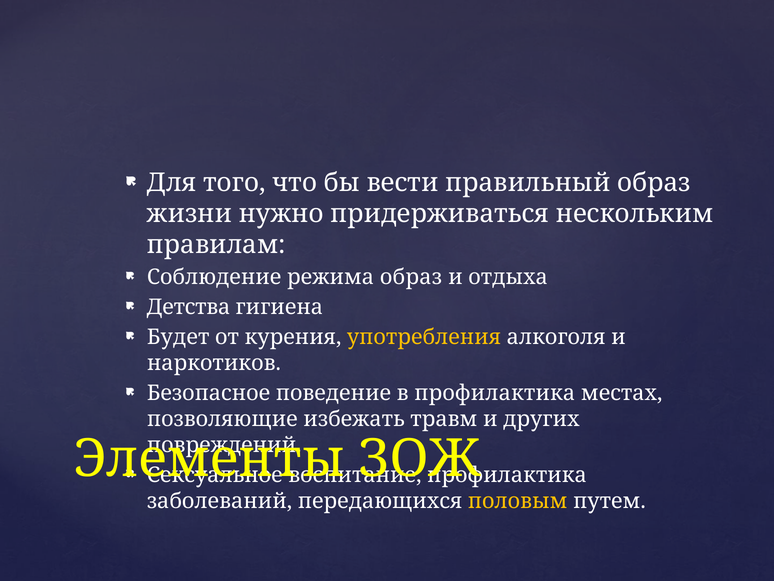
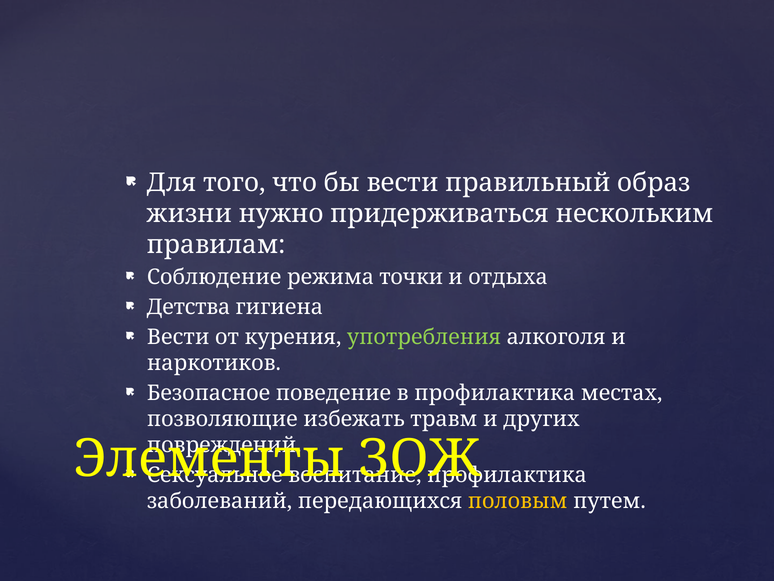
режима образ: образ -> точки (411, 277)
Будет: Будет -> Вести (178, 337)
употребления colour: yellow -> light green (424, 337)
